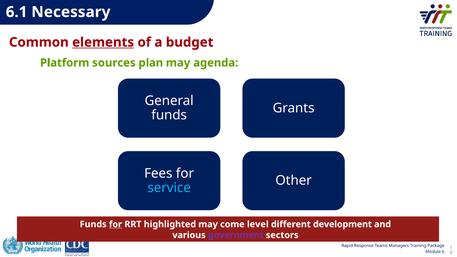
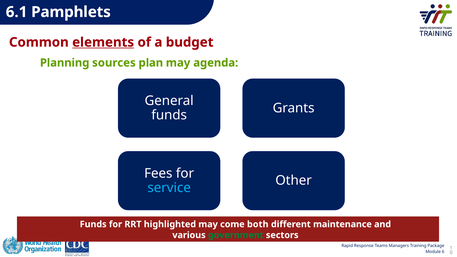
Necessary: Necessary -> Pamphlets (71, 12)
Platform: Platform -> Planning (65, 63)
for underline: present -> none (116, 224)
level: level -> both (258, 224)
development: development -> maintenance (342, 224)
government colour: purple -> green (236, 235)
